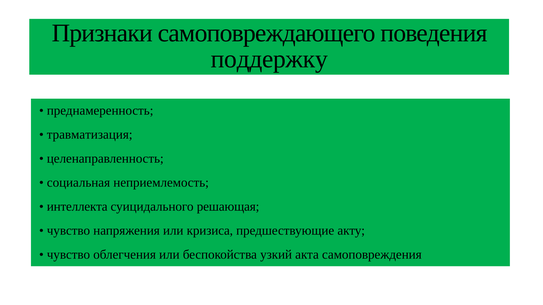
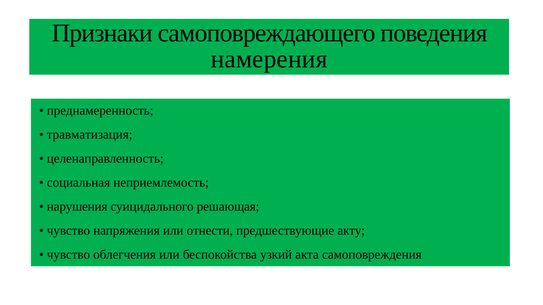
поддержку: поддержку -> намерения (269, 59)
интеллекта: интеллекта -> нарушения (77, 207)
кризиса: кризиса -> отнести (210, 231)
